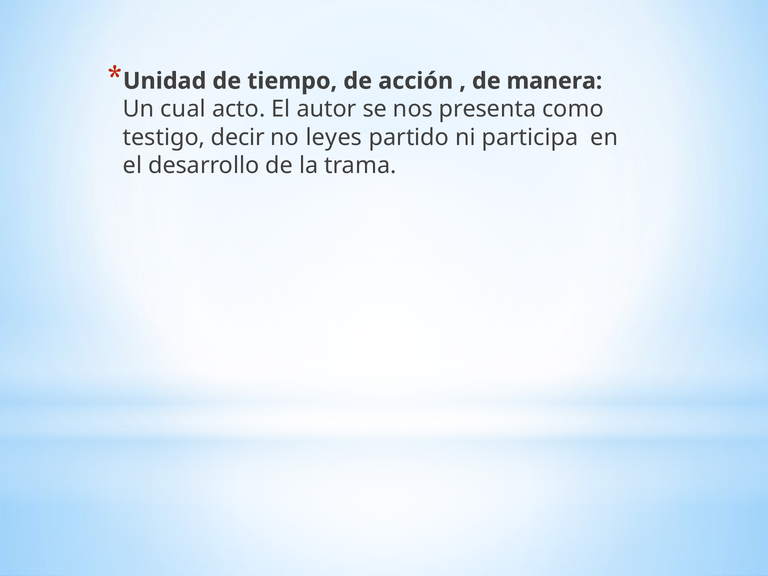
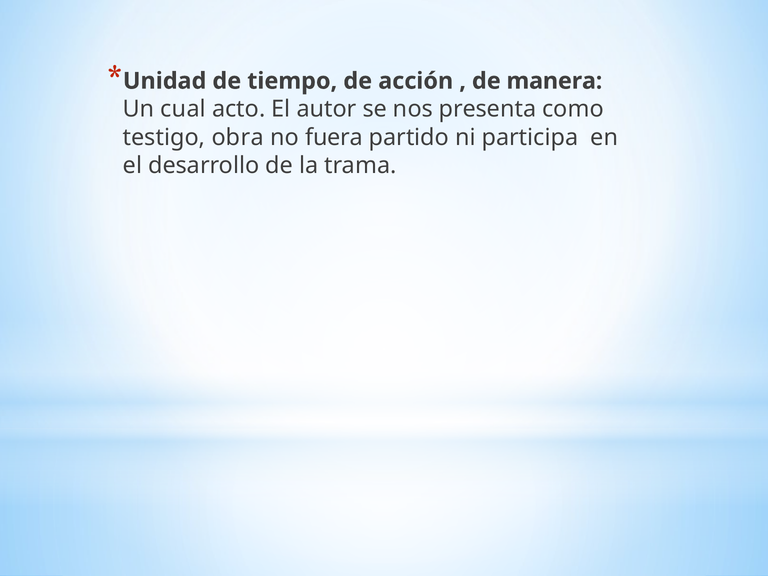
decir: decir -> obra (238, 137)
leyes: leyes -> fuera (334, 137)
